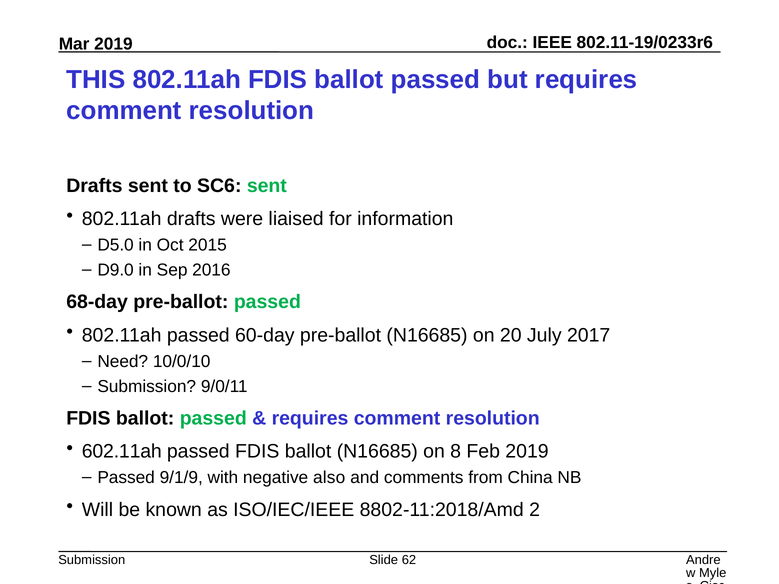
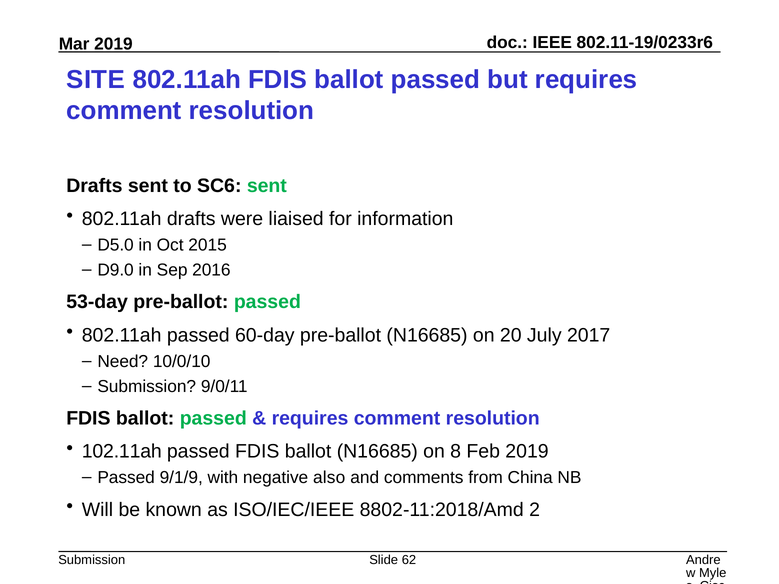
THIS: THIS -> SITE (96, 80)
68-day: 68-day -> 53-day (97, 302)
602.11ah: 602.11ah -> 102.11ah (122, 452)
